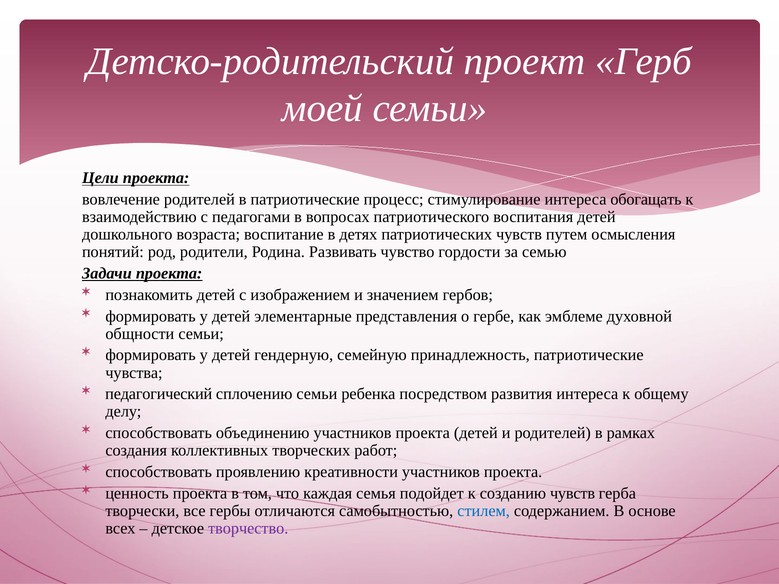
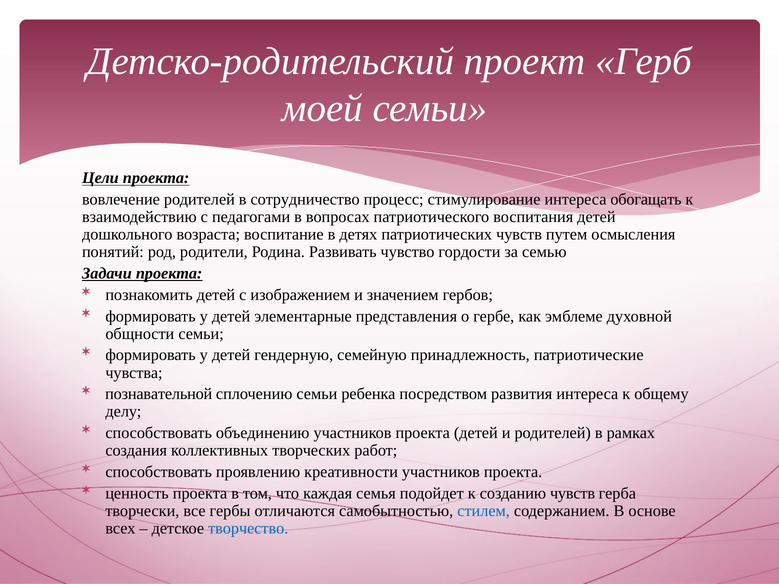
в патриотические: патриотические -> сотрудничество (305, 199)
педагогический: педагогический -> познавательной (159, 394)
творчество colour: purple -> blue (248, 529)
